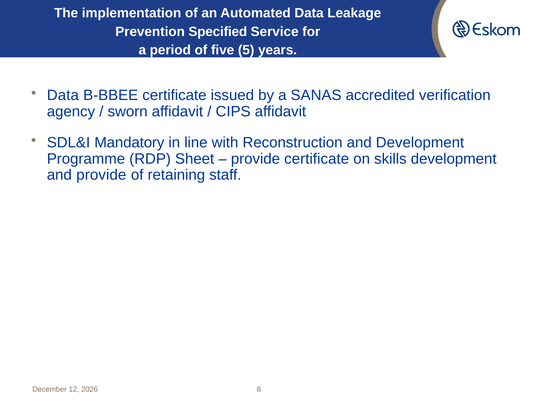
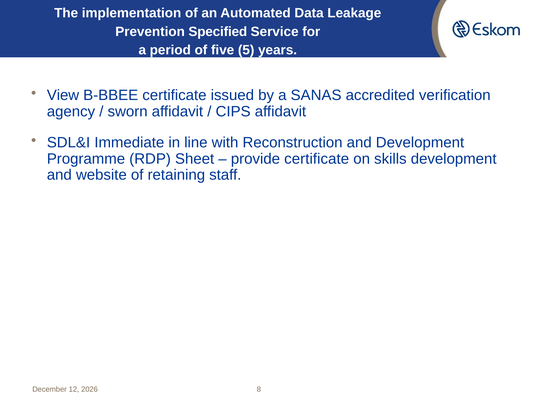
Data: Data -> View (63, 95)
Mandatory: Mandatory -> Immediate (129, 143)
and provide: provide -> website (101, 175)
